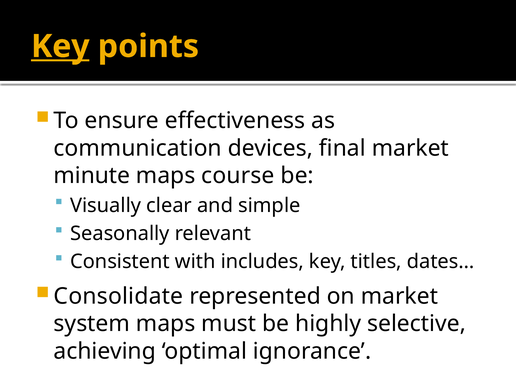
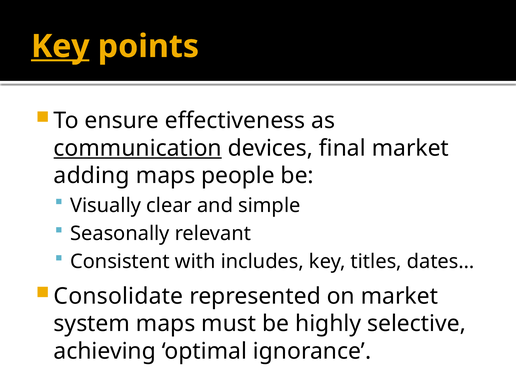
communication underline: none -> present (138, 148)
minute: minute -> adding (92, 176)
course: course -> people (238, 176)
